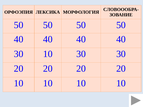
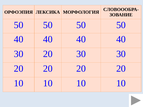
10: 10 -> 20 (48, 54)
